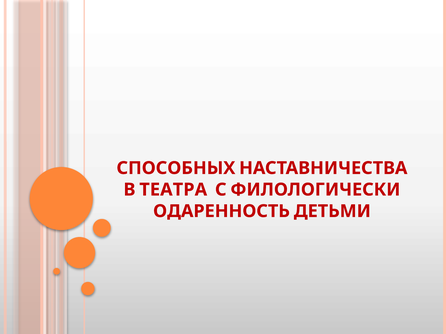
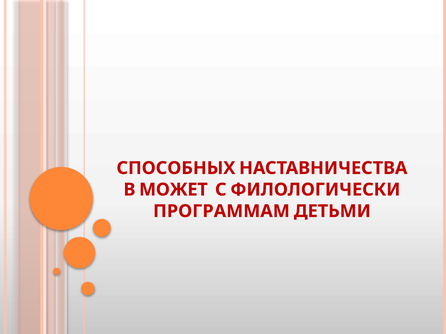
ТЕАТРА: ТЕАТРА -> МОЖЕТ (173, 190)
ОДАРЕННОСТЬ: ОДАРЕННОСТЬ -> ПРОГРАММАМ (221, 211)
